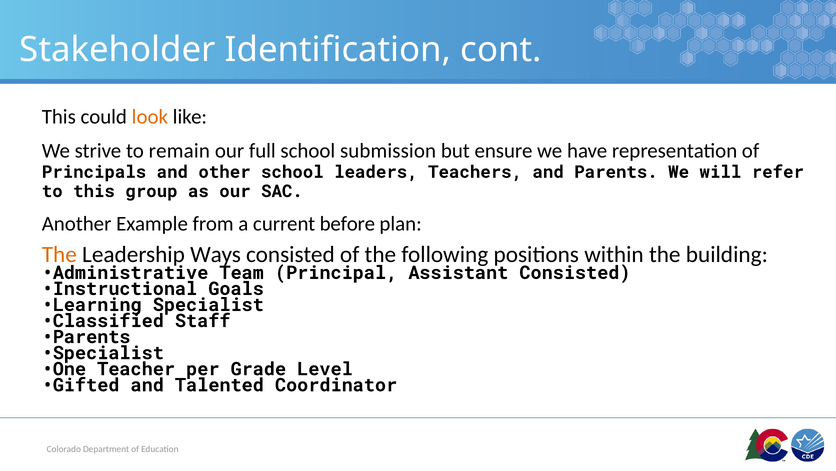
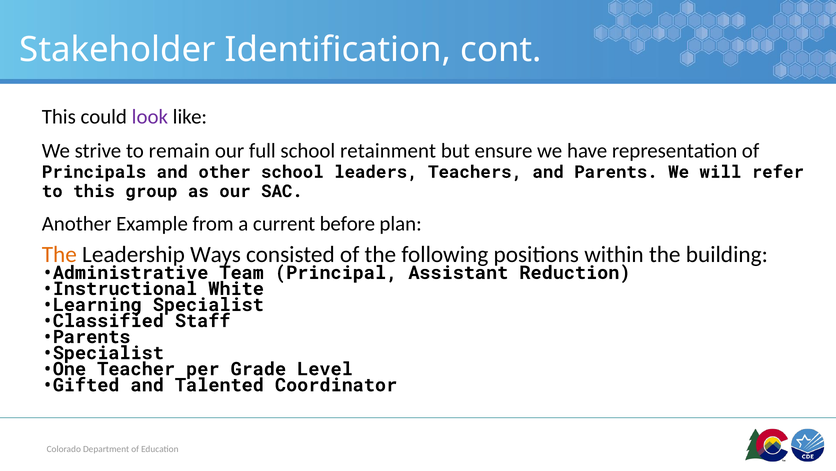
look colour: orange -> purple (150, 116)
submission: submission -> retainment (388, 151)
Assistant Consisted: Consisted -> Reduction (575, 272)
Goals: Goals -> White (236, 288)
